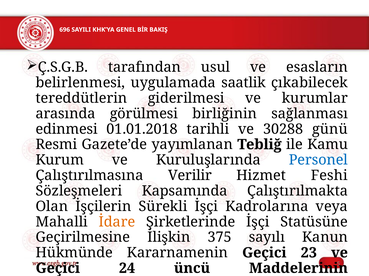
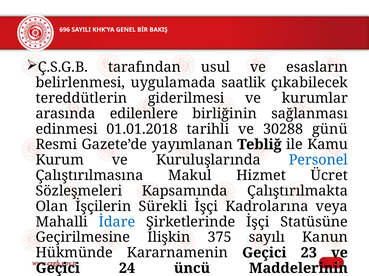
görülmesi: görülmesi -> edilenlere (144, 114)
Verilir: Verilir -> Makul (190, 176)
Feshi: Feshi -> Ücret (329, 176)
İdare colour: orange -> blue (117, 222)
